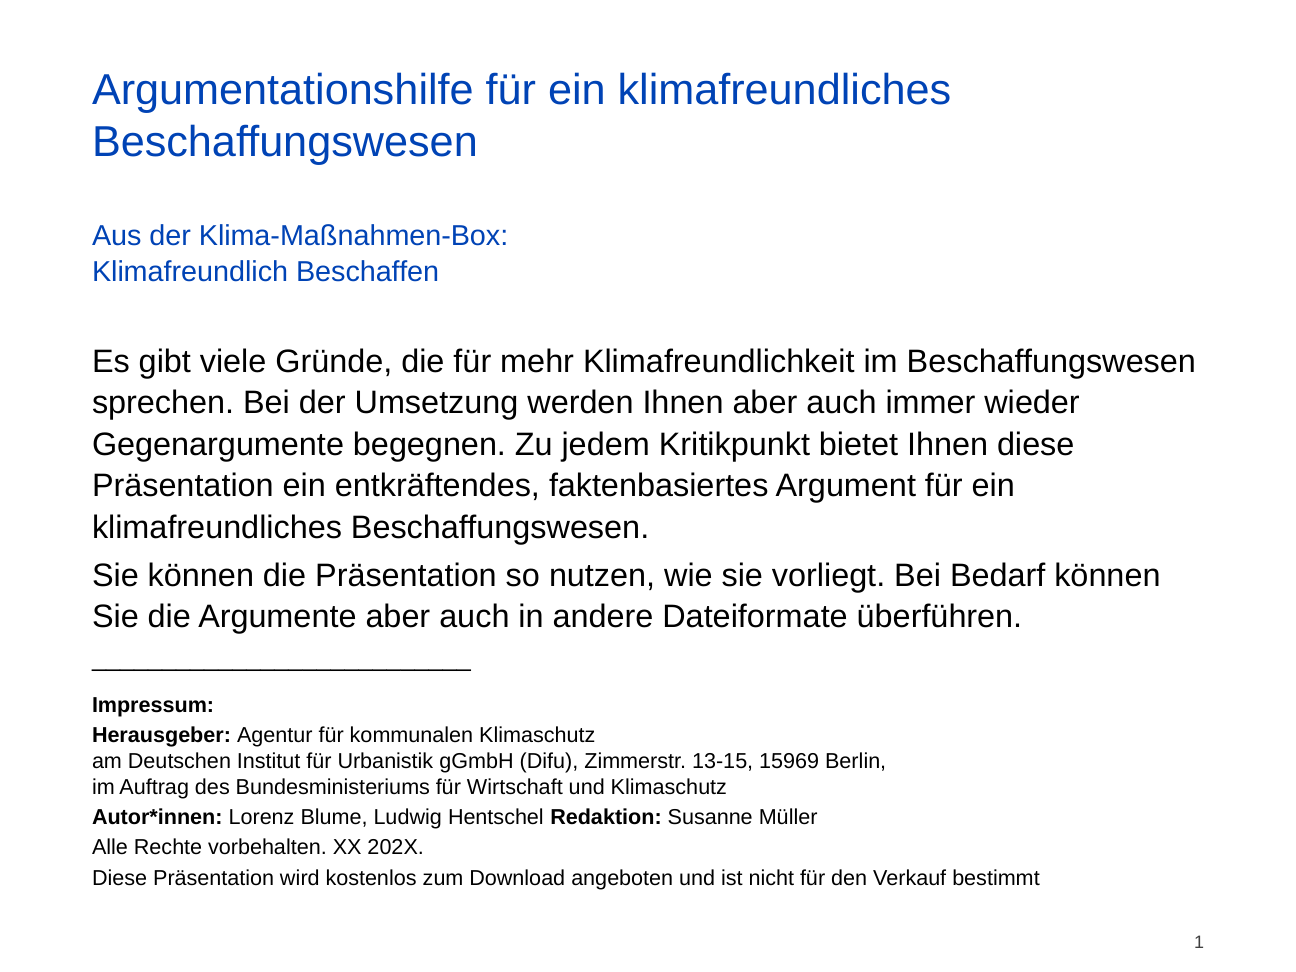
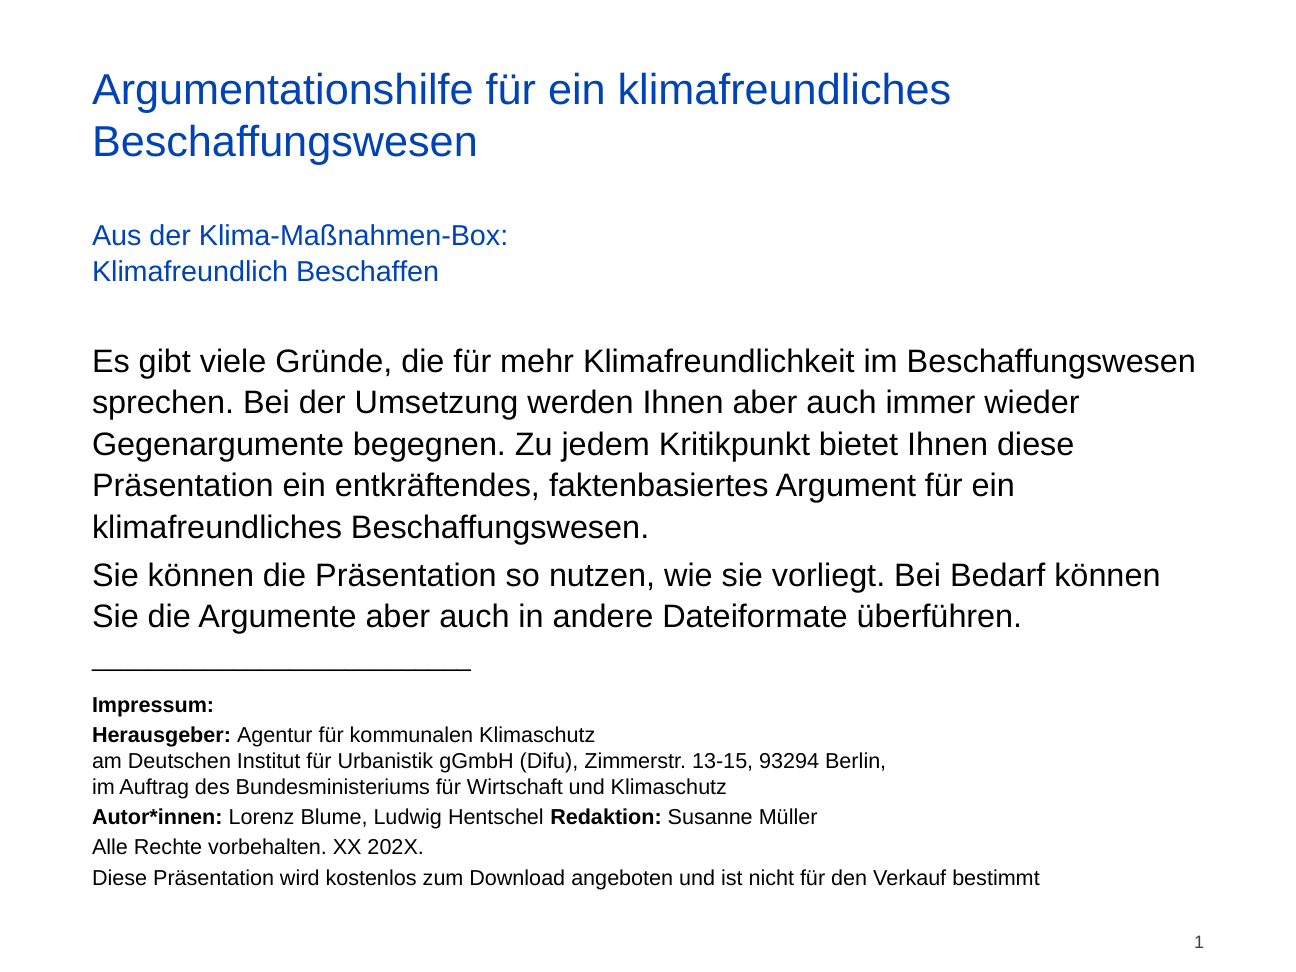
15969: 15969 -> 93294 (789, 761)
